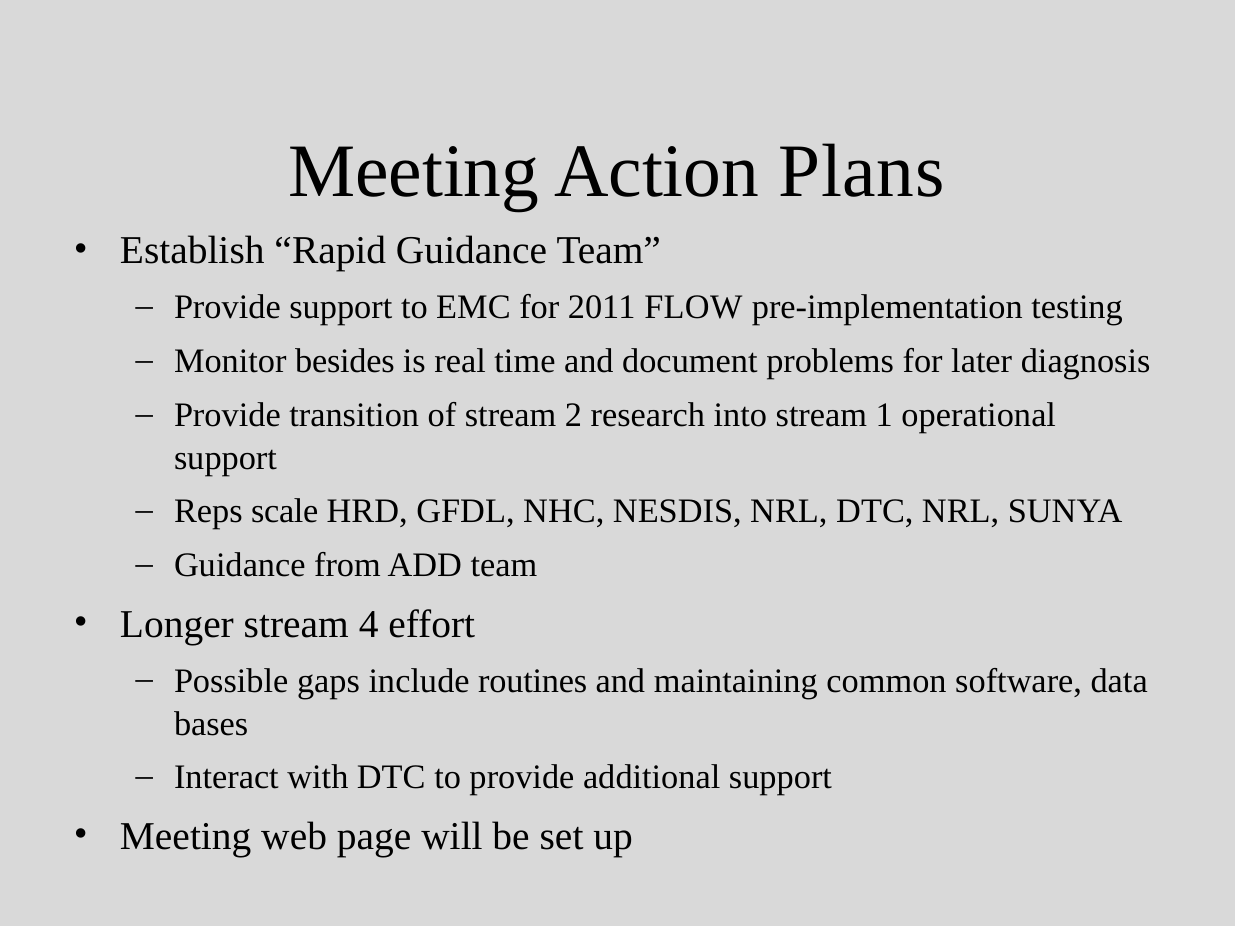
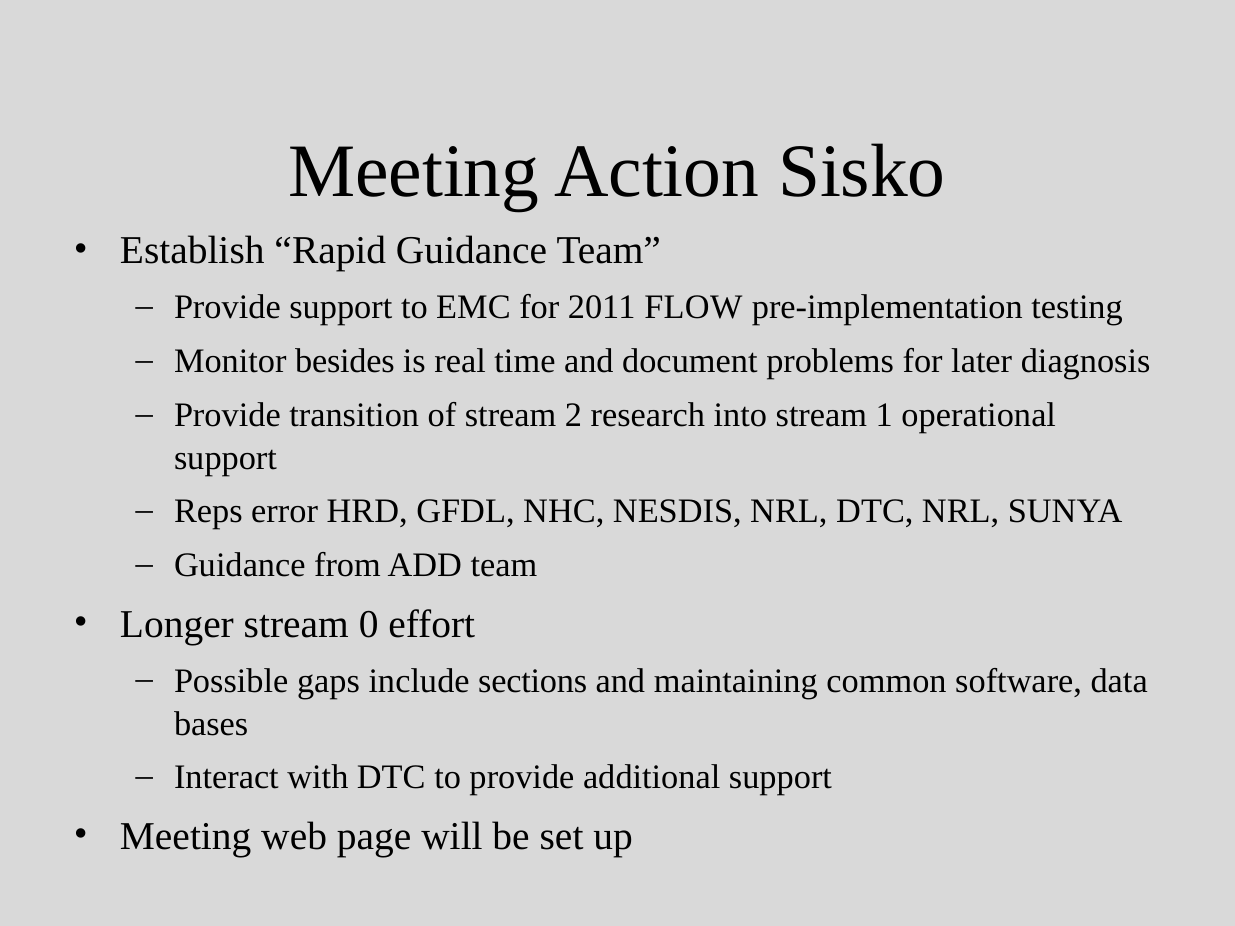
Plans: Plans -> Sisko (862, 172)
scale: scale -> error (285, 512)
4: 4 -> 0 (369, 624)
routines: routines -> sections (533, 681)
